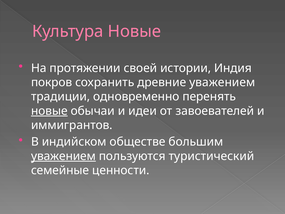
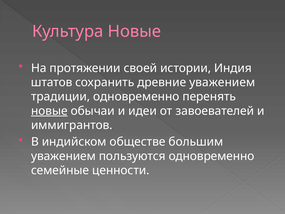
покров: покров -> штатов (52, 82)
уважением underline: present -> none (63, 156)
пользуются туристический: туристический -> одновременно (211, 156)
